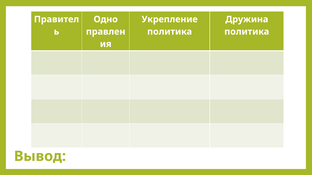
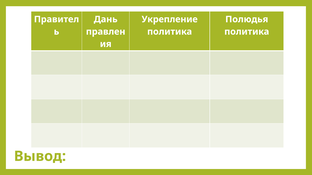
Одно: Одно -> Дань (106, 19)
Дружина: Дружина -> Полюдья (247, 19)
